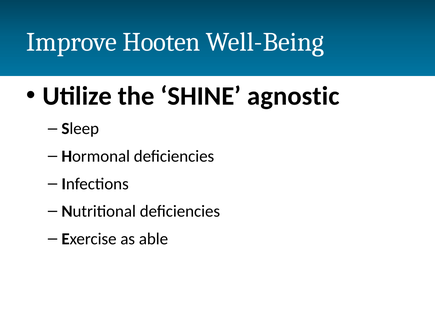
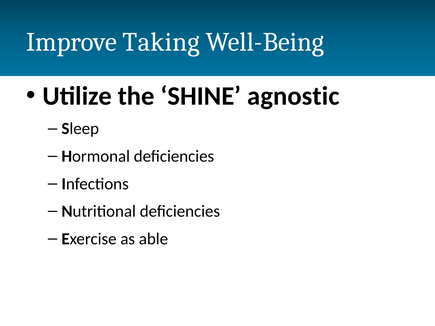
Hooten: Hooten -> Taking (161, 42)
